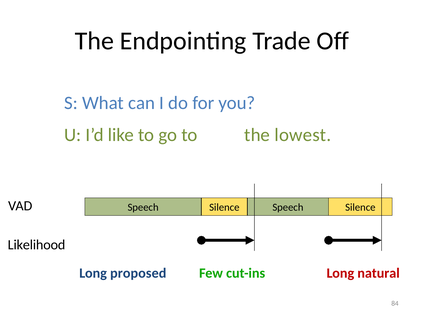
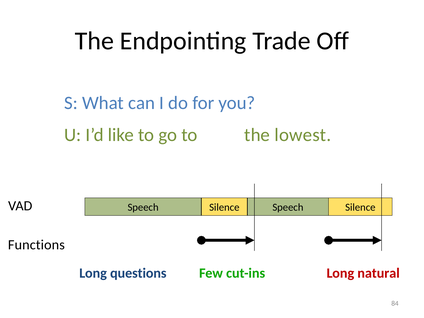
Likelihood: Likelihood -> Functions (36, 245)
proposed: proposed -> questions (138, 273)
